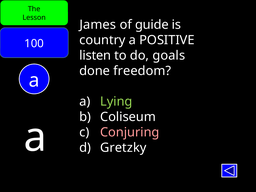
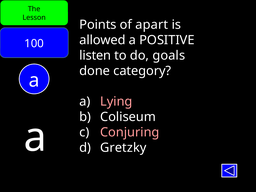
James: James -> Points (98, 25)
guide: guide -> apart (152, 25)
country: country -> allowed (102, 40)
freedom: freedom -> category (142, 71)
Lying colour: light green -> pink (116, 102)
